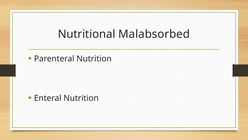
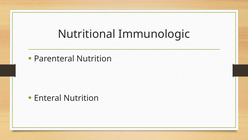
Malabsorbed: Malabsorbed -> Immunologic (154, 34)
